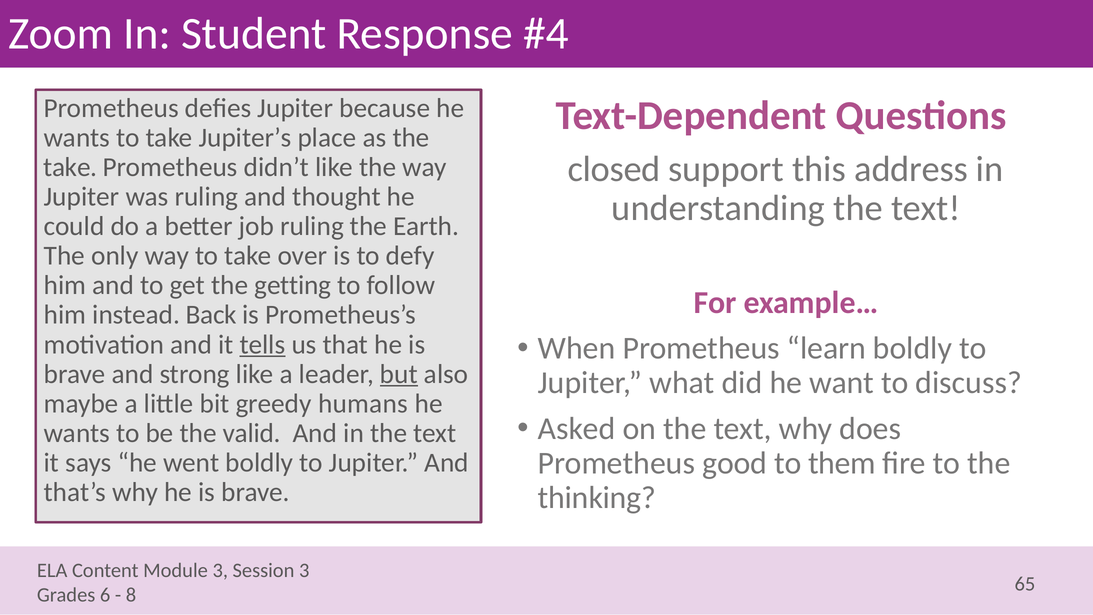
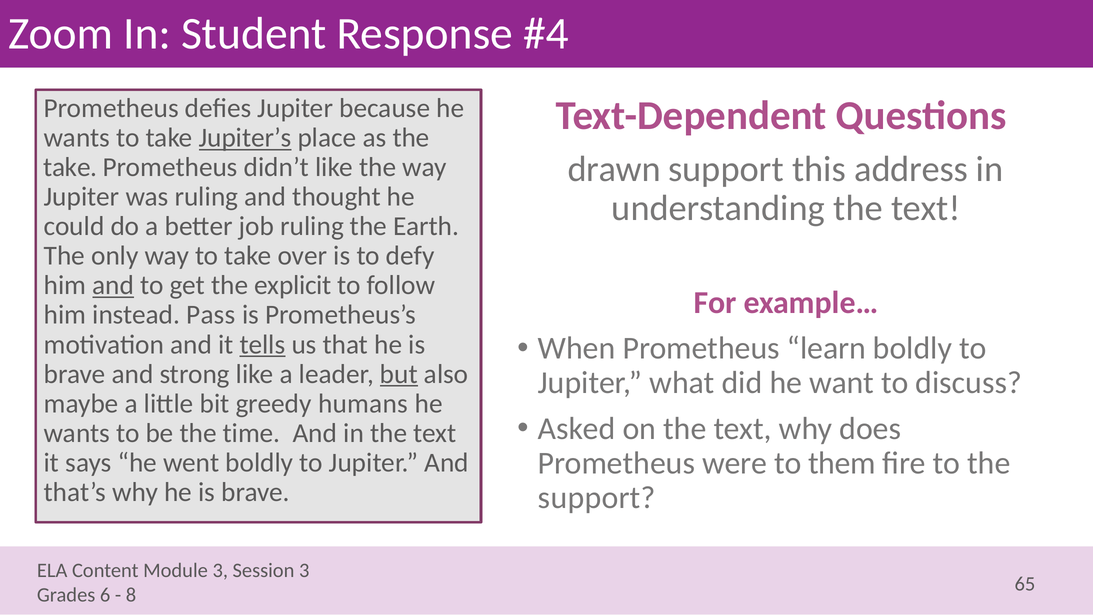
Jupiter’s underline: none -> present (245, 138)
closed: closed -> drawn (614, 169)
and underline: none -> present (113, 285)
getting: getting -> explicit (293, 285)
Back: Back -> Pass (211, 315)
valid: valid -> time (252, 433)
good: good -> were (735, 463)
thinking: thinking -> support (597, 497)
